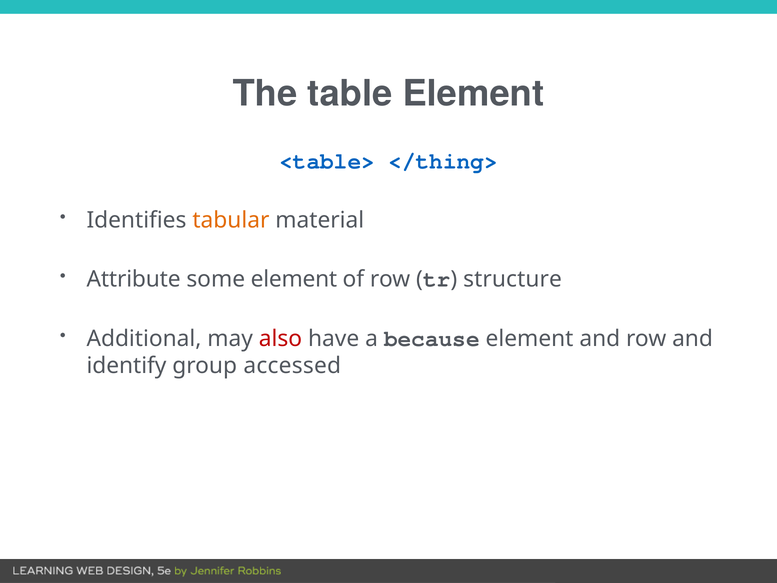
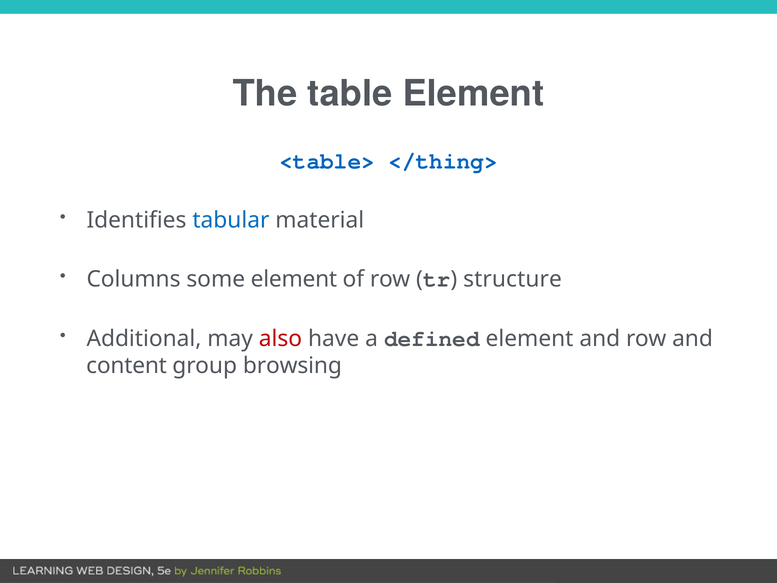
tabular colour: orange -> blue (231, 220)
Attribute: Attribute -> Columns (134, 279)
because: because -> defined (432, 339)
identify: identify -> content (127, 366)
accessed: accessed -> browsing (292, 366)
